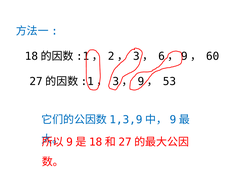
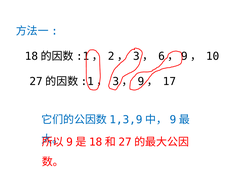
60: 60 -> 10 (213, 56)
53: 53 -> 17 (169, 81)
